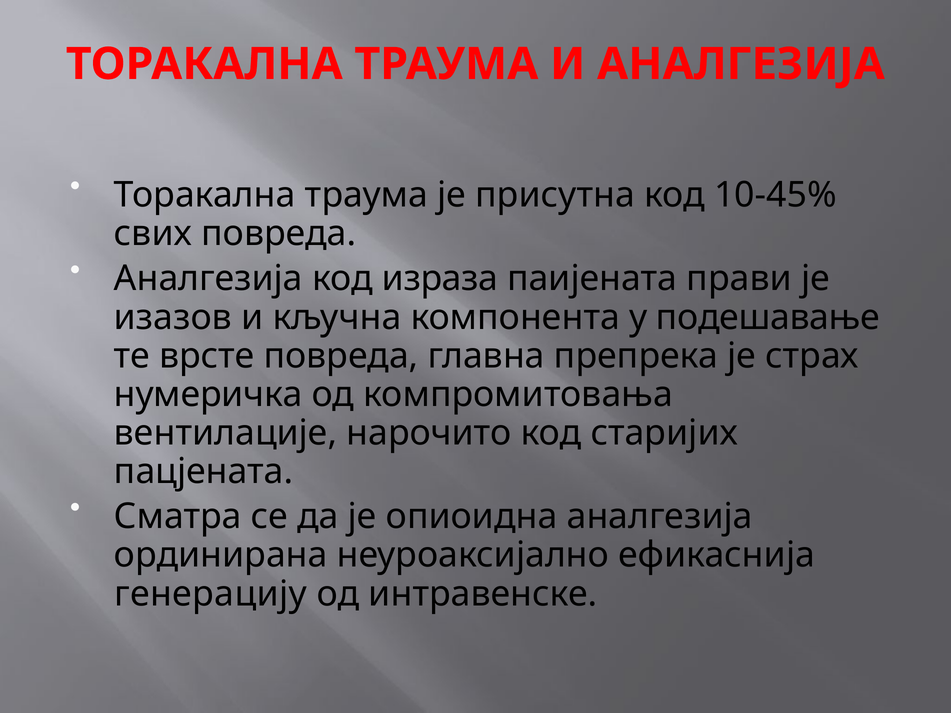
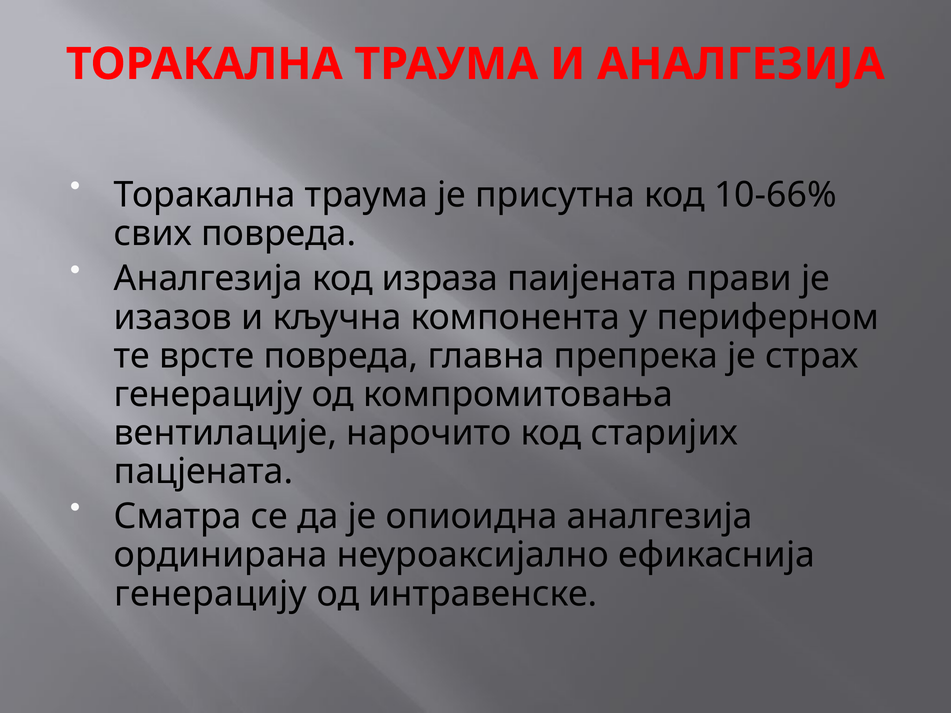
10-45%: 10-45% -> 10-66% (775, 195)
подешавање: подешавање -> периферном (768, 317)
нумеричка: нумеричка -> генерацију (208, 394)
